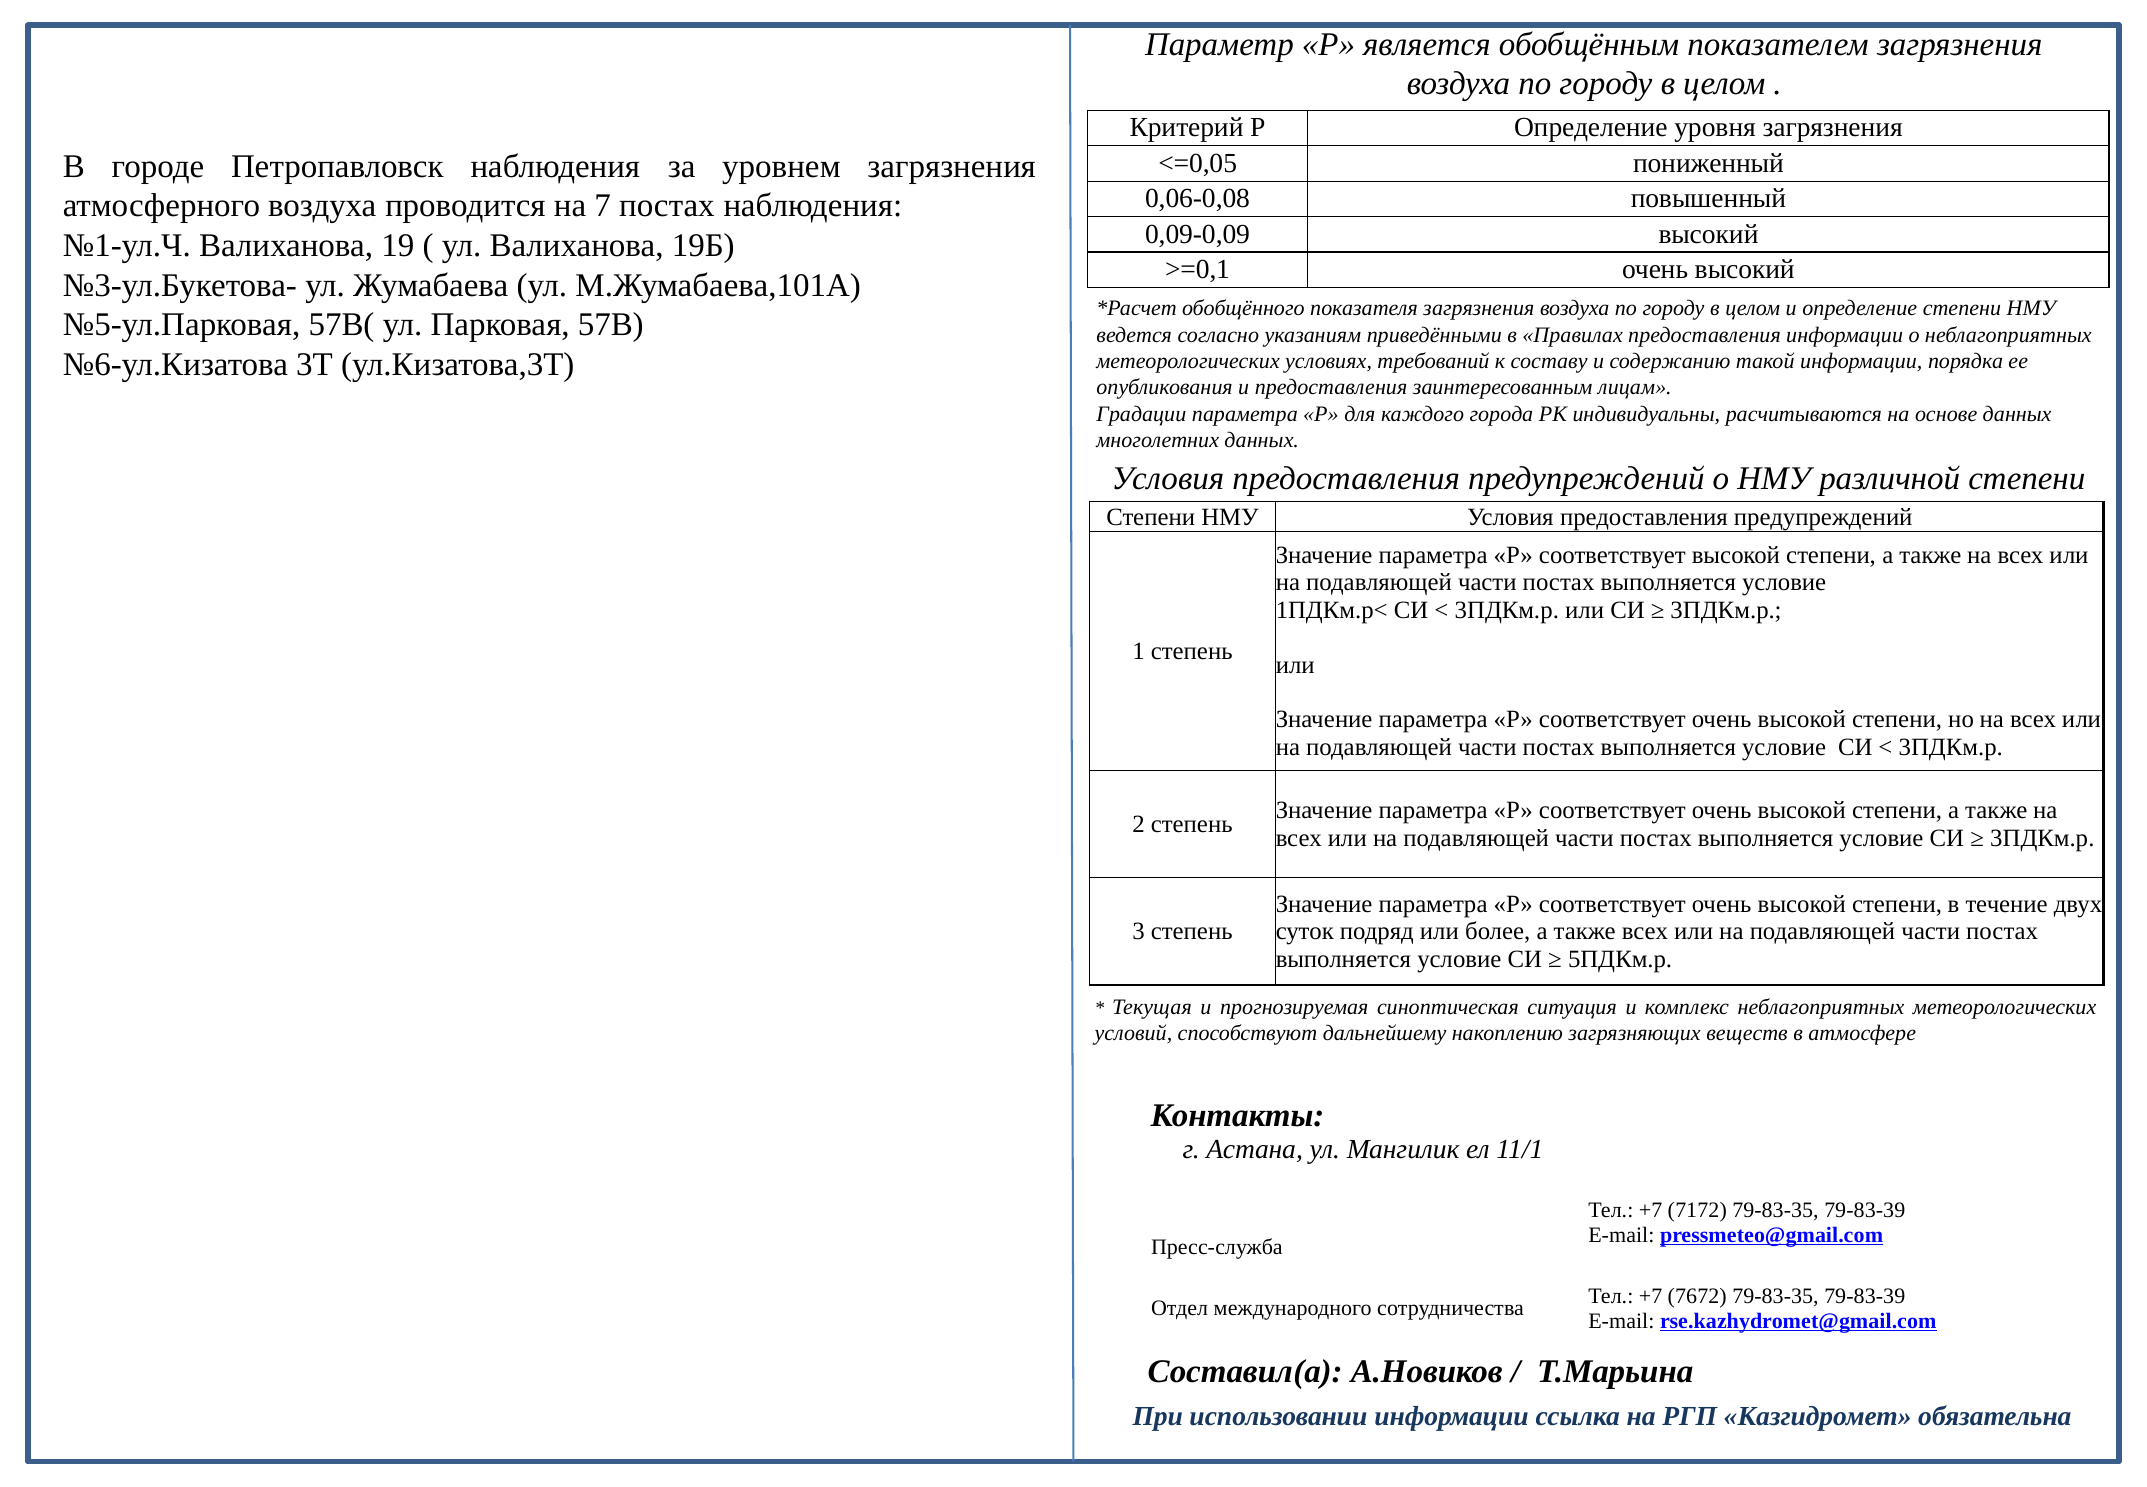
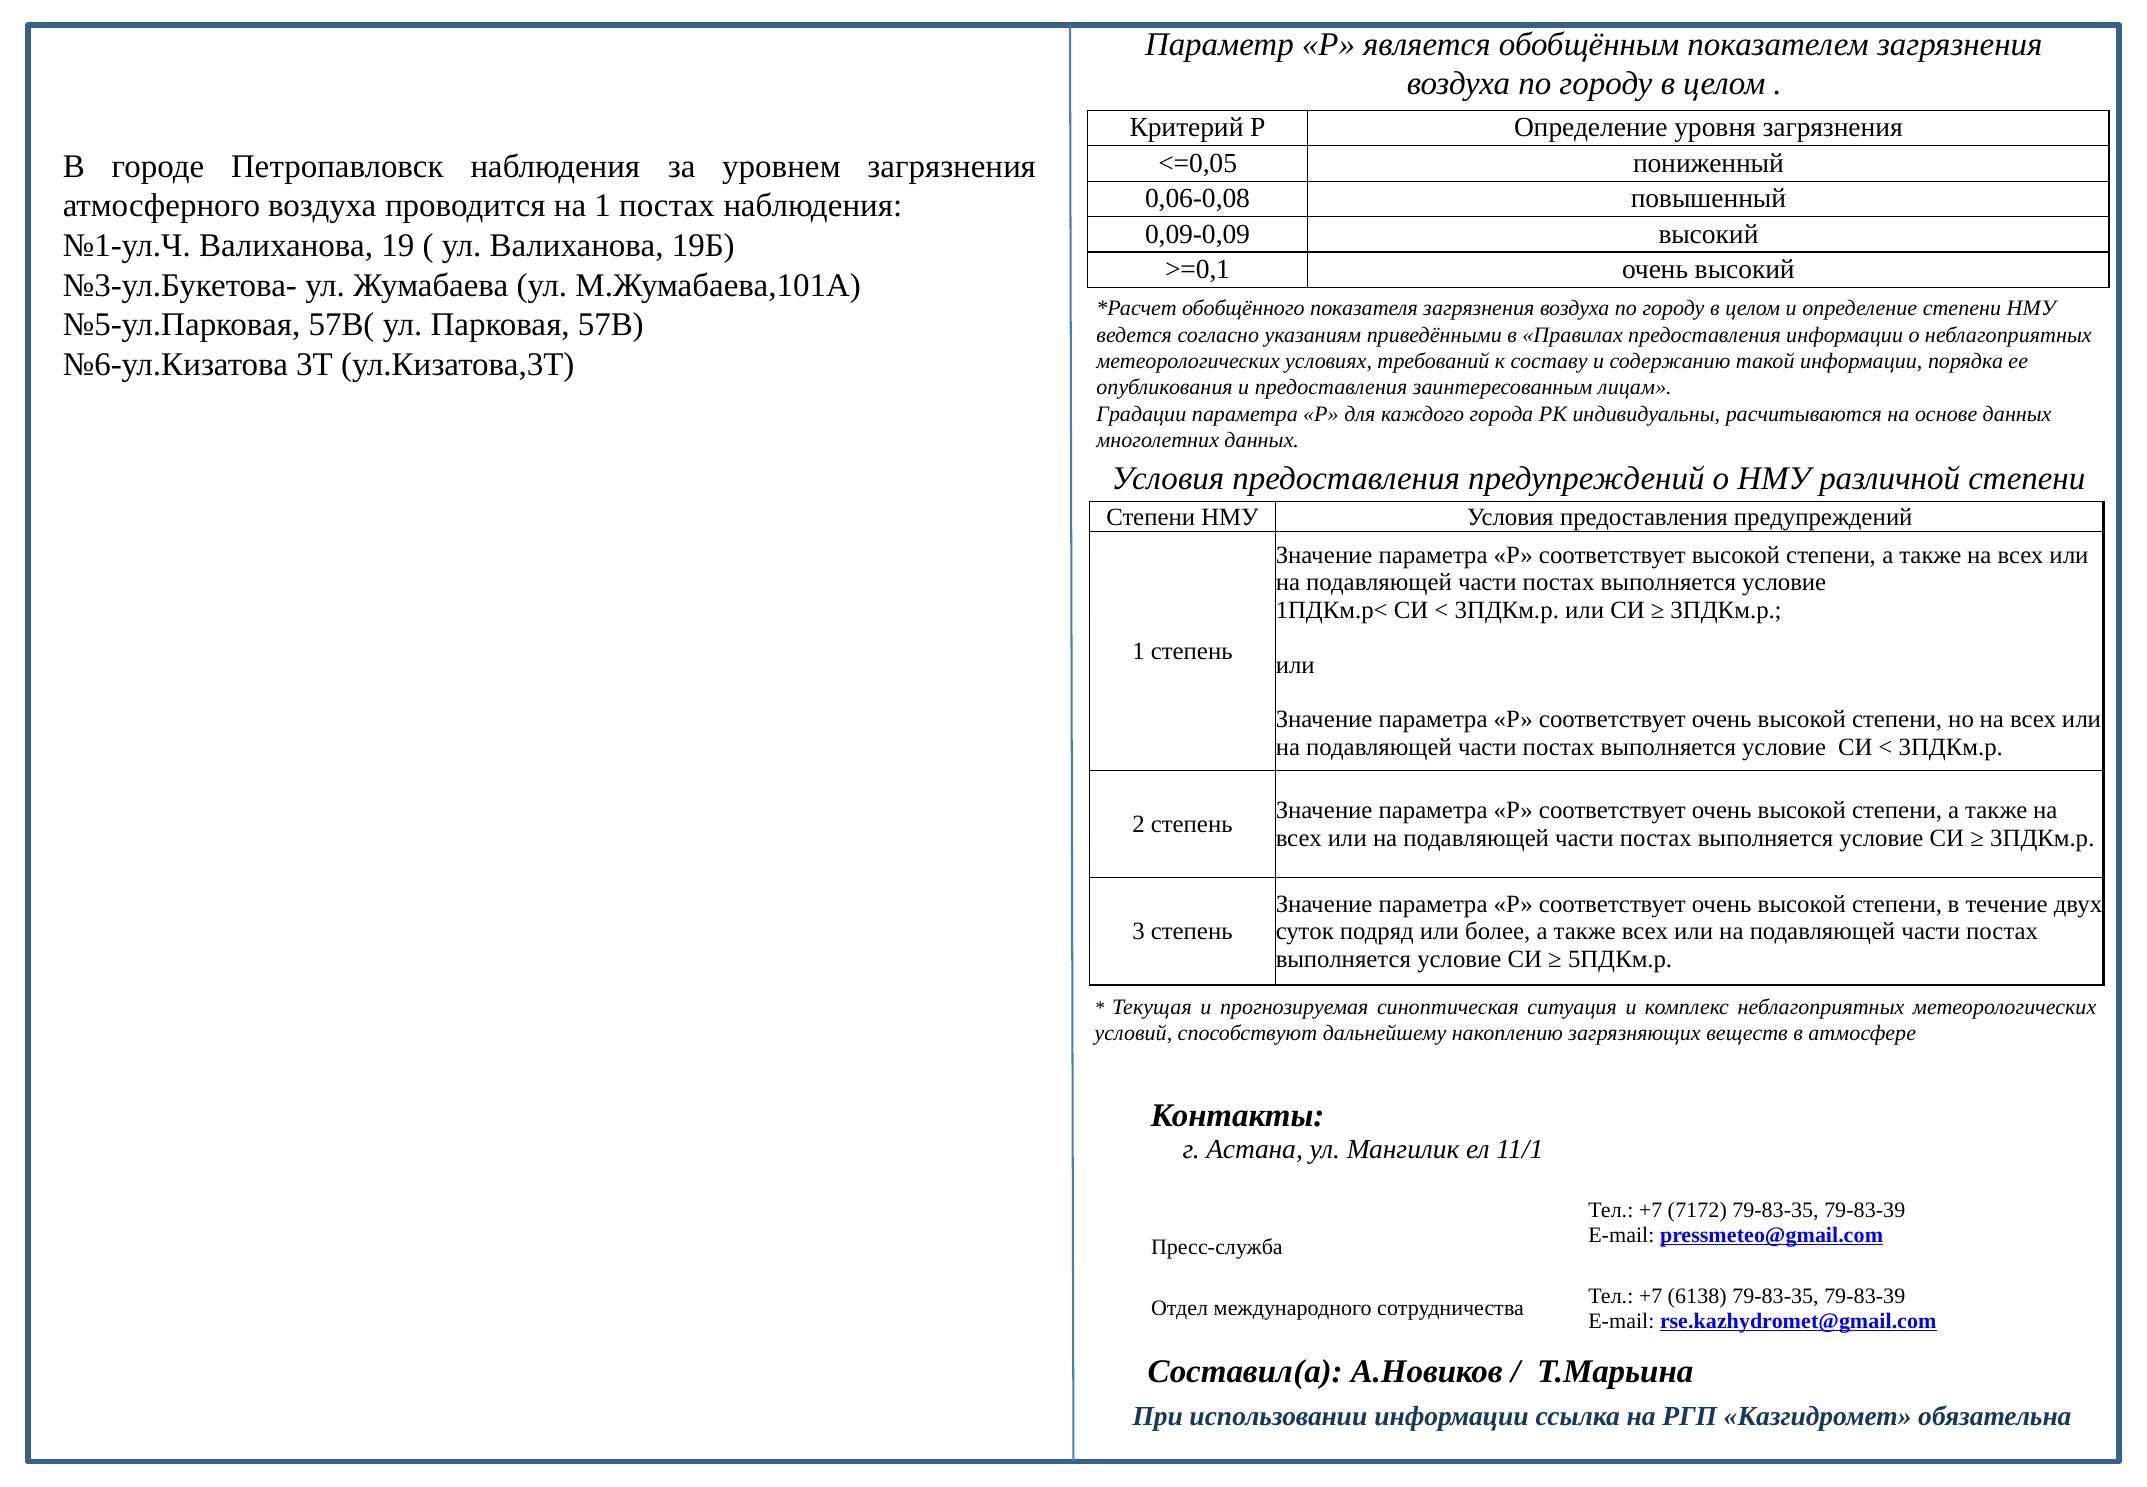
на 7: 7 -> 1 (603, 206)
7672: 7672 -> 6138 (1697, 1296)
